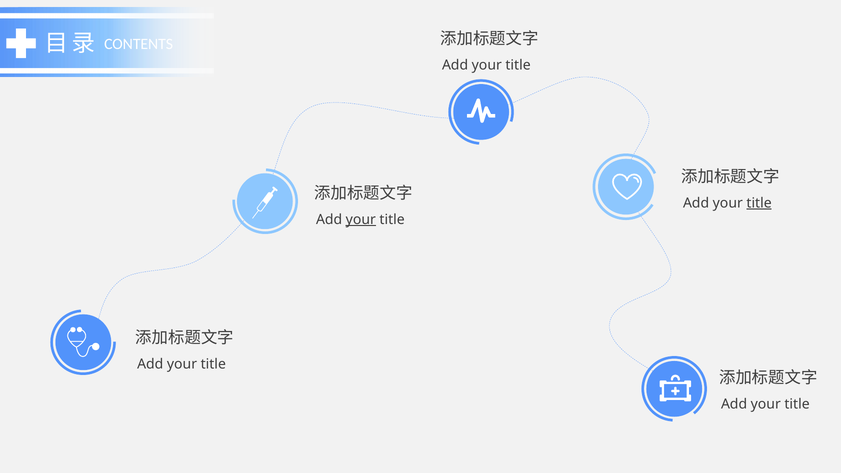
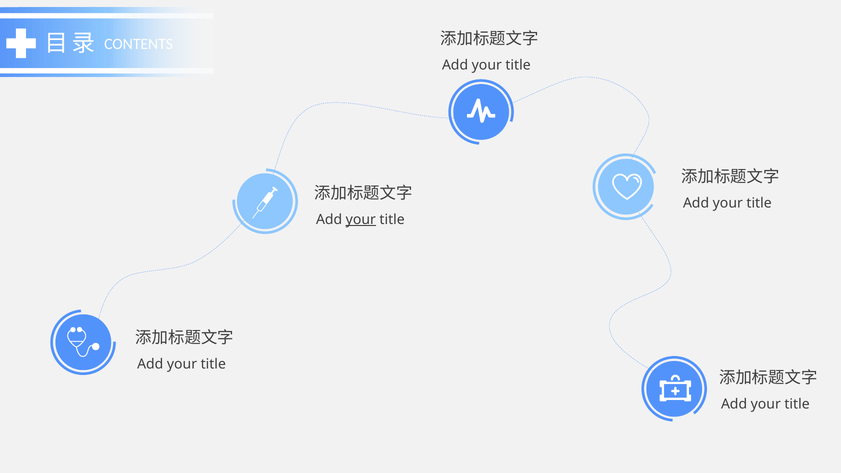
title underline: present -> none (759, 203)
